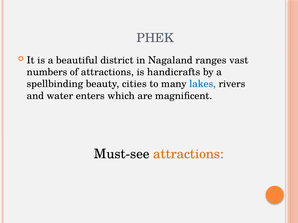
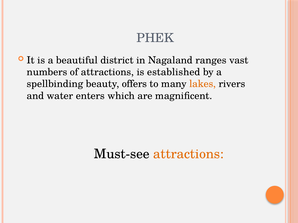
handicrafts: handicrafts -> established (174, 72)
cities: cities -> offers (134, 84)
lakes colour: blue -> orange (203, 84)
